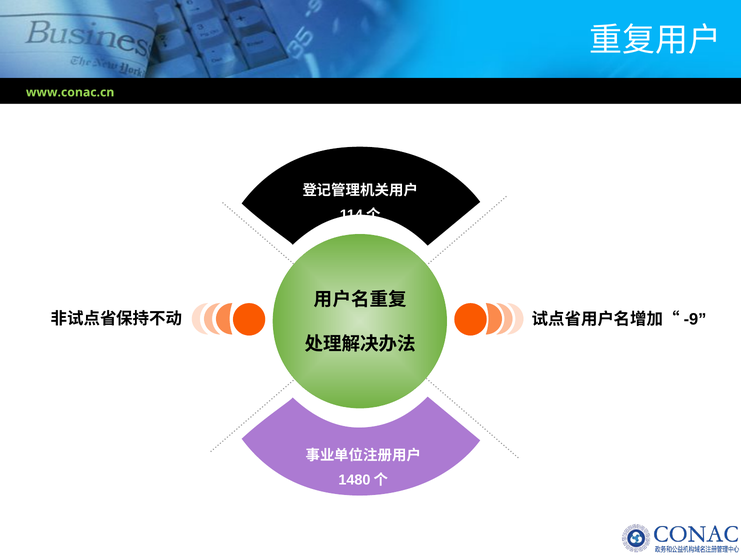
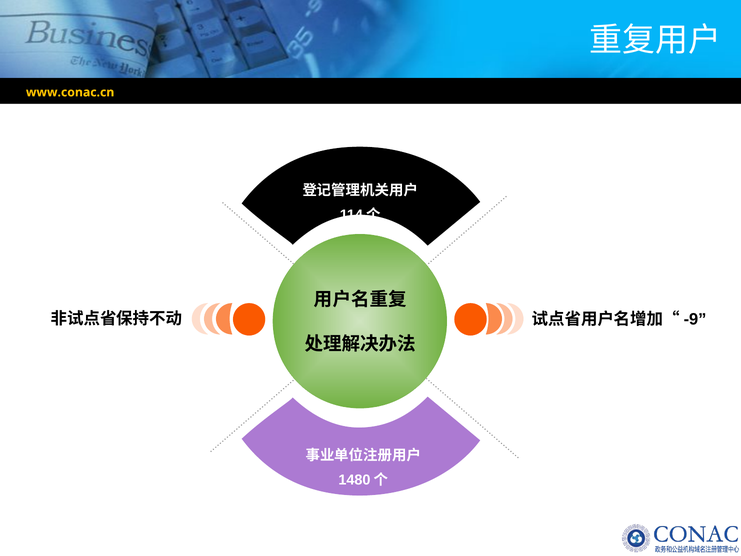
www.conac.cn colour: light green -> yellow (70, 92)
